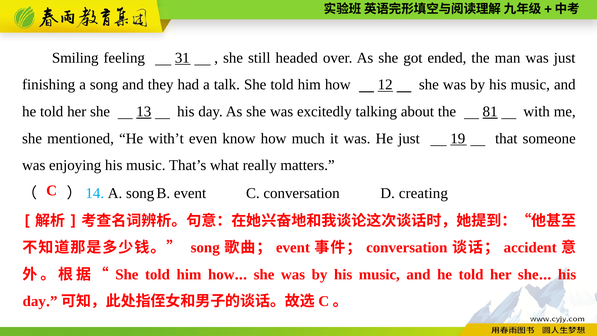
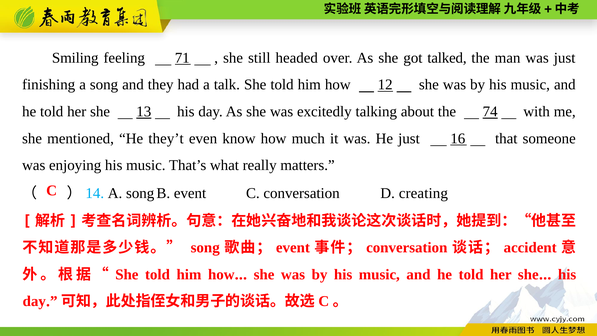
31: 31 -> 71 (182, 58)
ended: ended -> talked (447, 58)
81: 81 -> 74 (490, 111)
with’t: with’t -> they’t (166, 138)
19: 19 -> 16 (458, 138)
